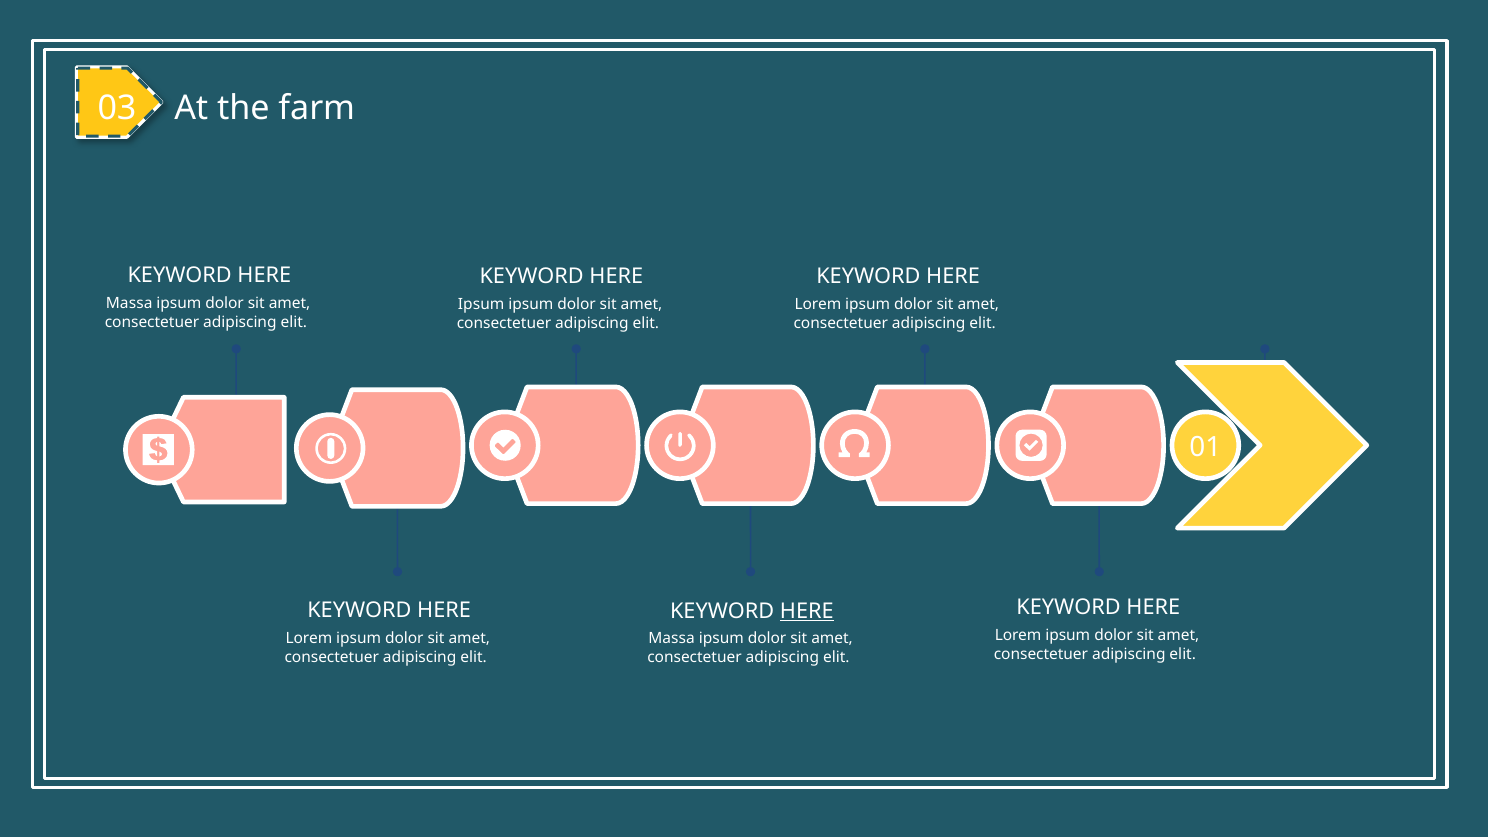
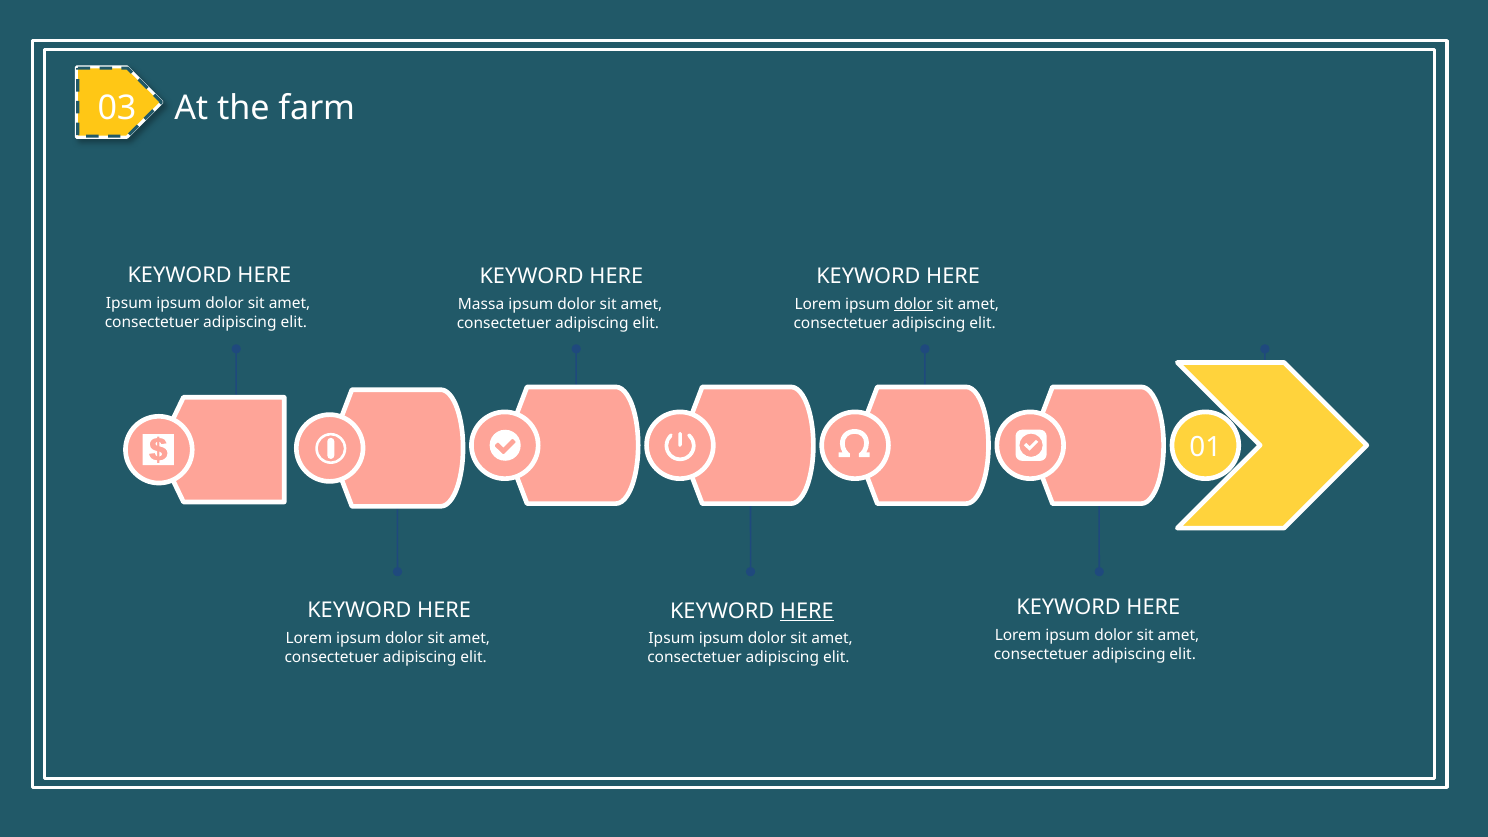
Massa: Massa -> Ipsum (129, 303)
dolor underline: none -> present (913, 304)
Ipsum: Ipsum -> Massa (481, 305)
Massa: Massa -> Ipsum (672, 639)
